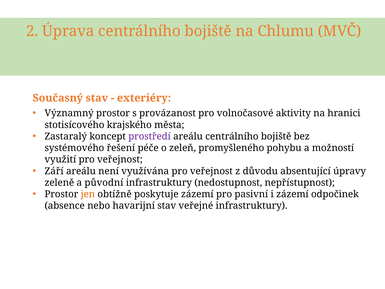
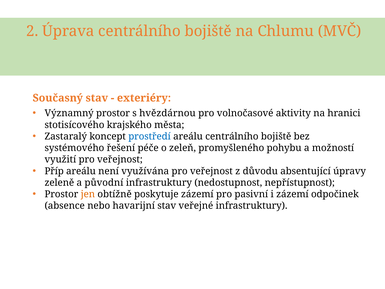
provázanost: provázanost -> hvězdárnou (167, 113)
prostředí colour: purple -> blue (150, 136)
Září: Září -> Příp (54, 171)
